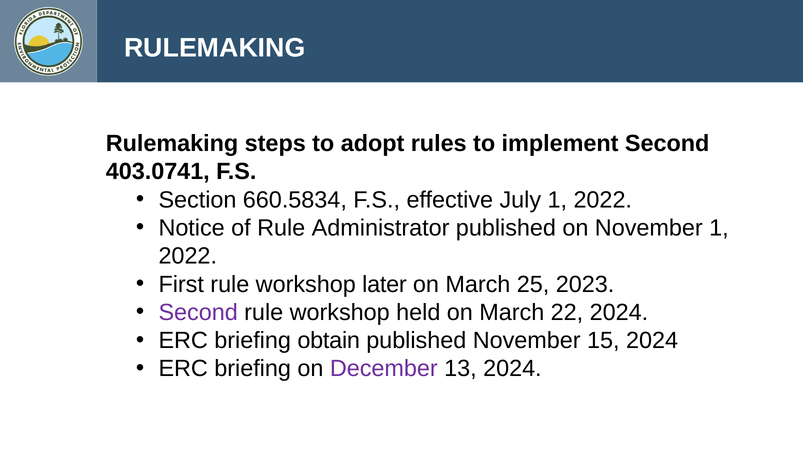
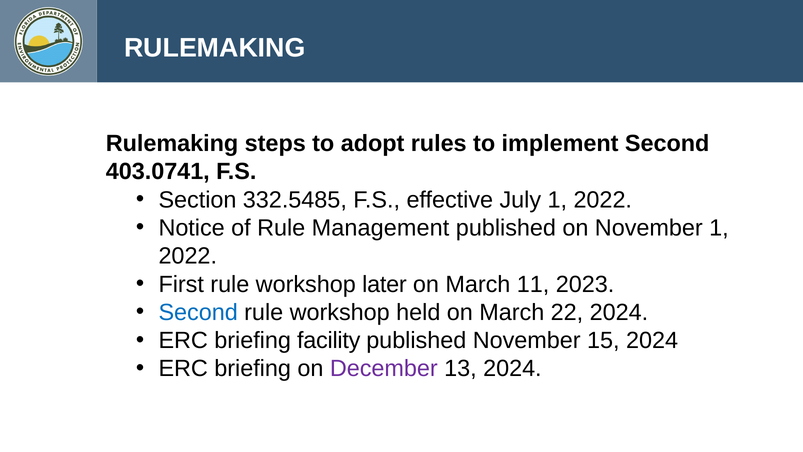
660.5834: 660.5834 -> 332.5485 (295, 200)
Administrator: Administrator -> Management (381, 228)
25: 25 -> 11 (533, 284)
Second colour: purple -> blue (198, 312)
obtain: obtain -> facility (329, 340)
